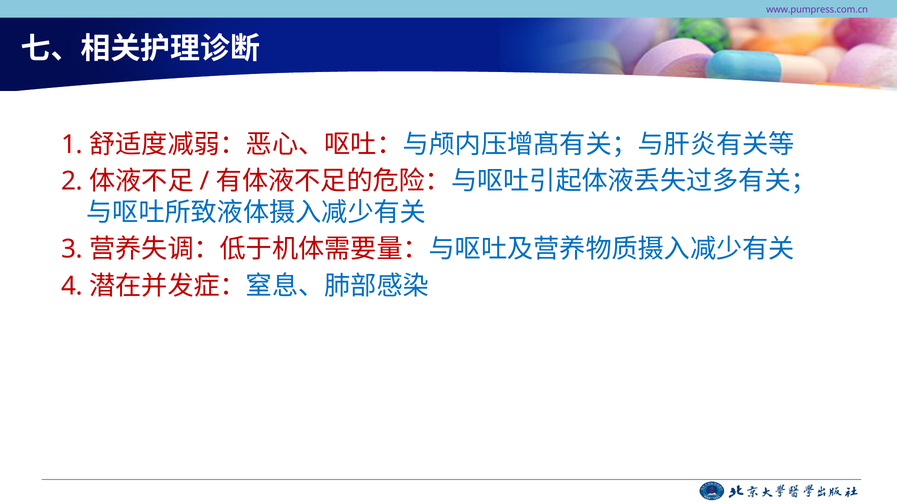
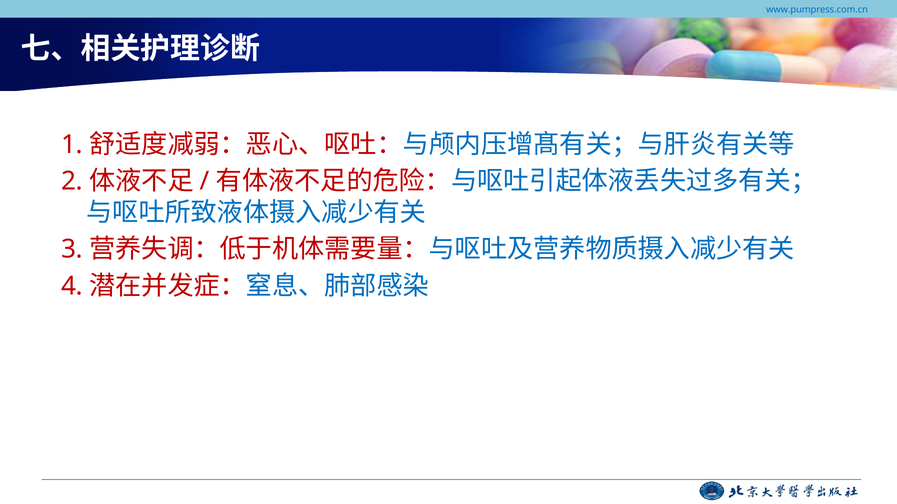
www.pumpress.com.cn colour: purple -> blue (817, 10)
